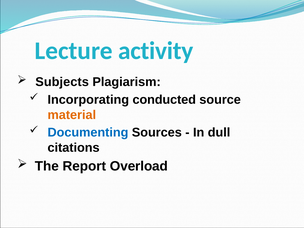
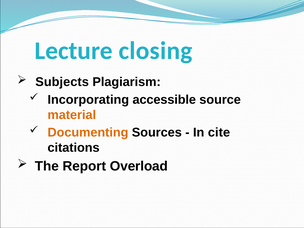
activity: activity -> closing (155, 51)
conducted: conducted -> accessible (164, 100)
Documenting colour: blue -> orange (88, 133)
dull: dull -> cite (219, 133)
